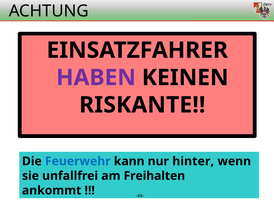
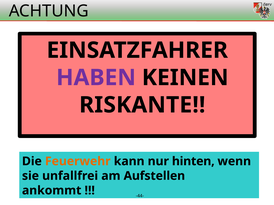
Feuerwehr colour: blue -> orange (78, 162)
hinter: hinter -> hinten (193, 162)
Freihalten: Freihalten -> Aufstellen (154, 176)
